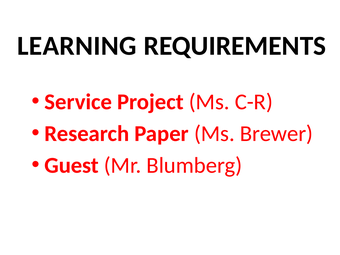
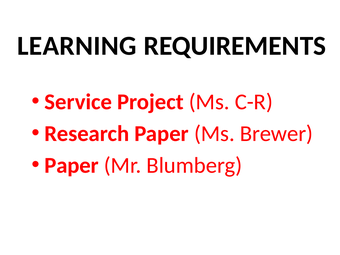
Guest: Guest -> Paper (72, 165)
